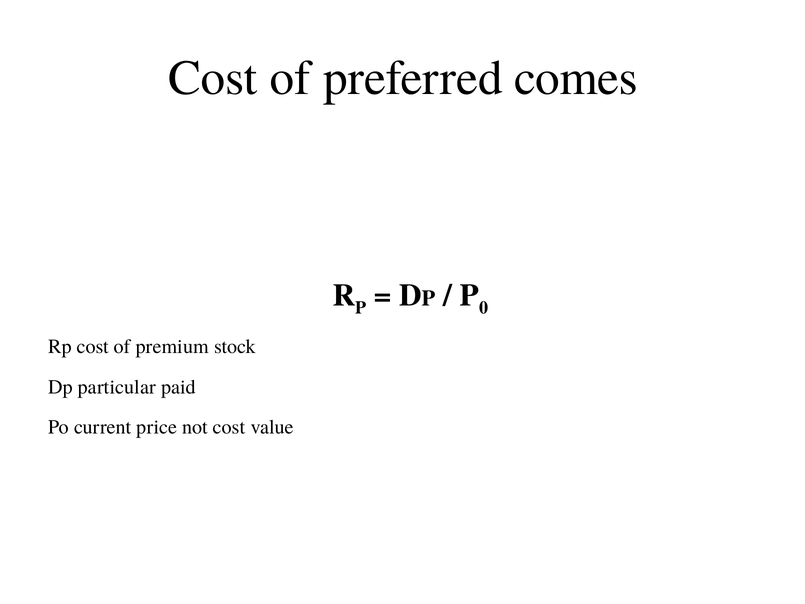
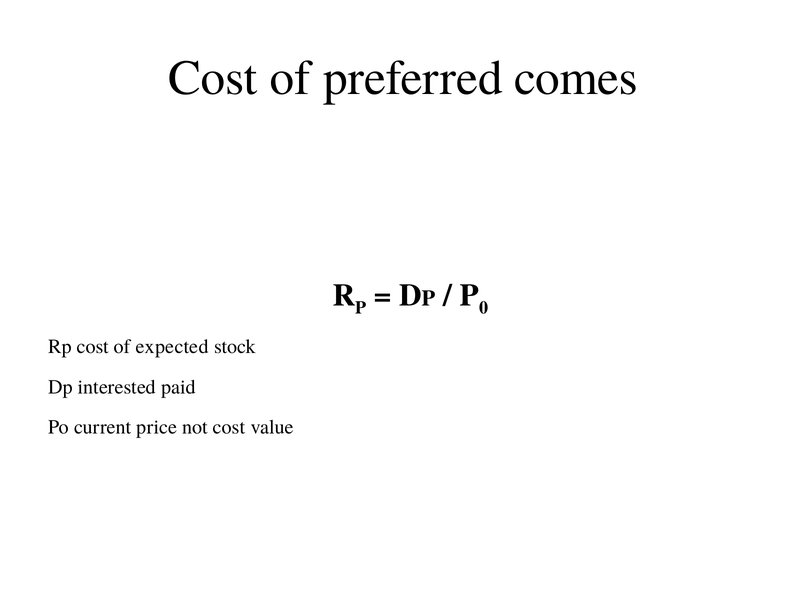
premium: premium -> expected (172, 347)
particular: particular -> interested (117, 387)
